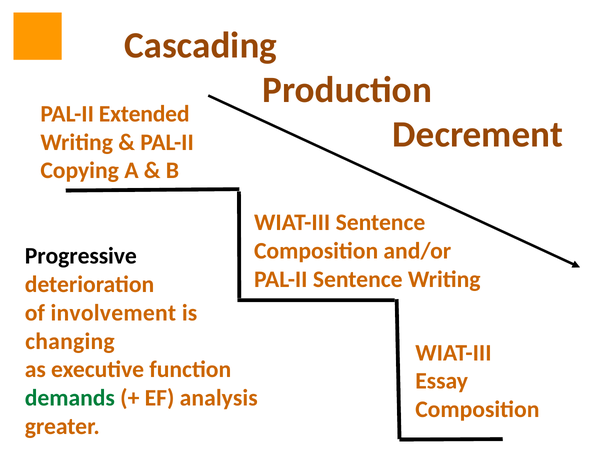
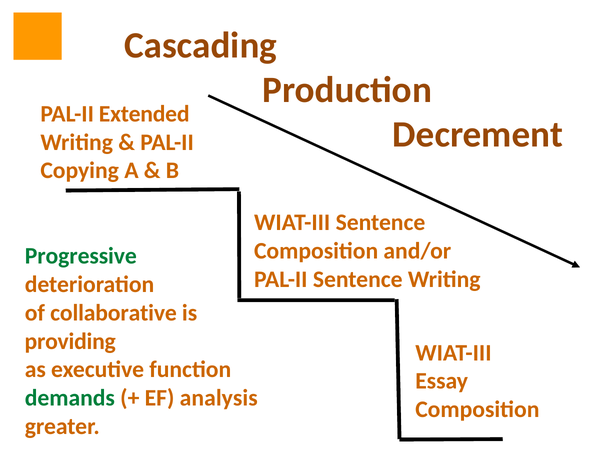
Progressive colour: black -> green (81, 256)
involvement: involvement -> collaborative (114, 313)
changing: changing -> providing (70, 341)
